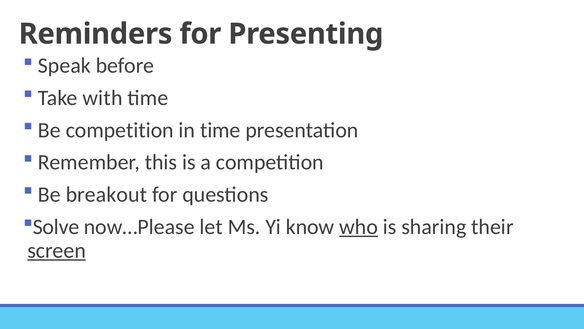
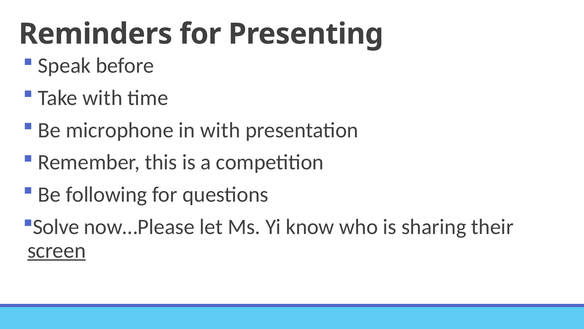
Be competition: competition -> microphone (120, 130)
in time: time -> with (220, 130)
breakout: breakout -> following (106, 194)
who underline: present -> none (359, 226)
